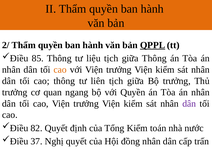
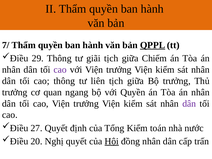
2/: 2/ -> 7/ (6, 45)
85: 85 -> 29 (38, 58)
liệu: liệu -> giãi (93, 58)
giữa Thông: Thông -> Chiếm (154, 58)
cao colour: orange -> purple (60, 70)
82: 82 -> 27 (36, 128)
37: 37 -> 20 (36, 141)
Hội underline: none -> present (112, 141)
